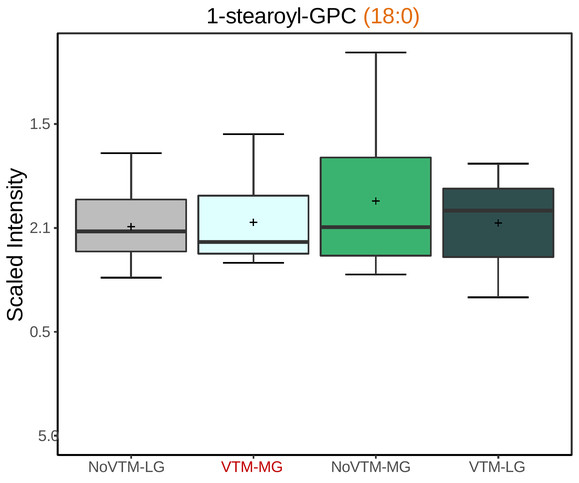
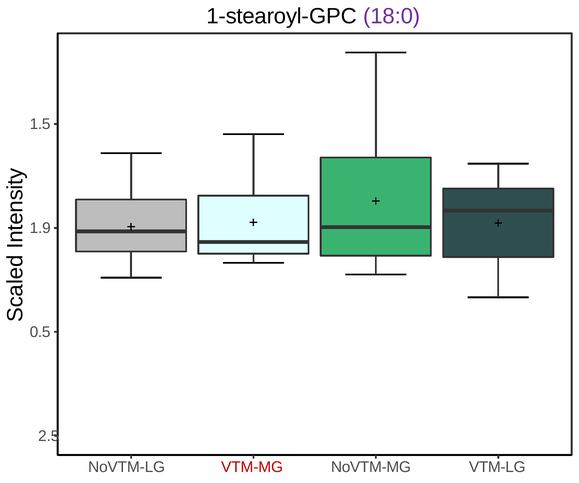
18:0 colour: orange -> purple (392, 16)
2.1: 2.1 -> 1.9 (40, 228)
5.0: 5.0 -> 2.5 (49, 436)
